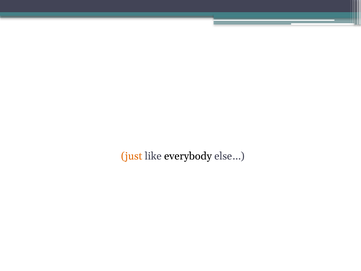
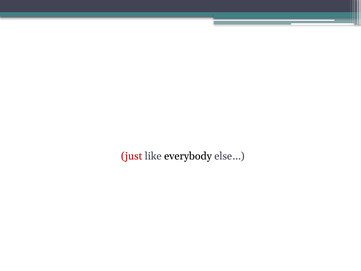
just colour: orange -> red (132, 156)
